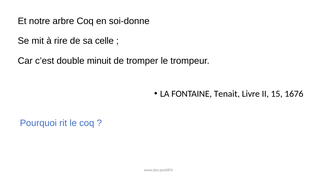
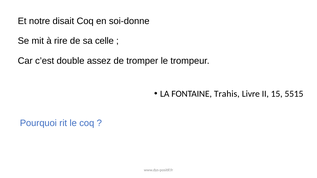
arbre: arbre -> disait (63, 21)
minuit: minuit -> assez (99, 61)
Tenait: Tenait -> Trahis (227, 94)
1676: 1676 -> 5515 (294, 94)
